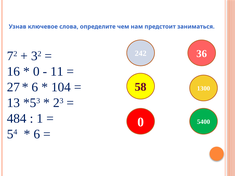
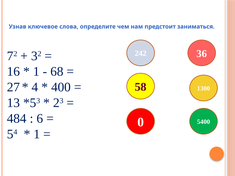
0: 0 -> 1 (36, 72)
11: 11 -> 68 (57, 72)
6: 6 -> 4 (35, 87)
104: 104 -> 400 (61, 87)
1: 1 -> 6 (40, 119)
6: 6 -> 1 (37, 134)
